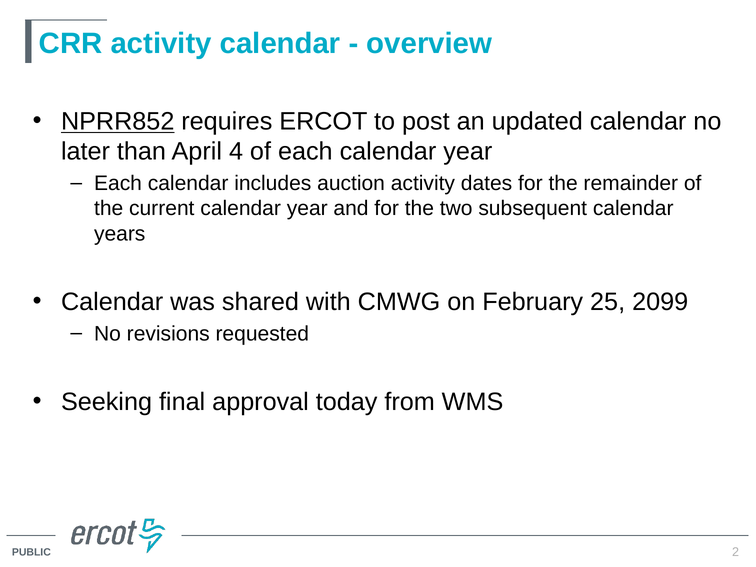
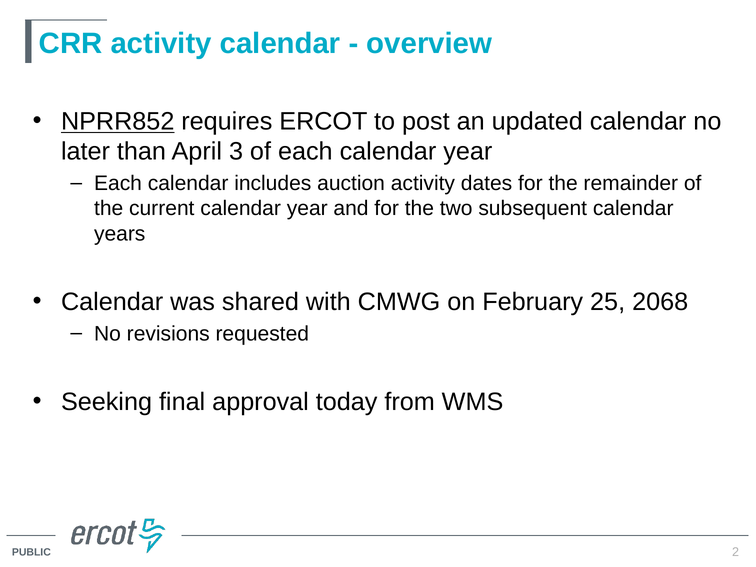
4: 4 -> 3 (236, 152)
2099: 2099 -> 2068 (660, 302)
